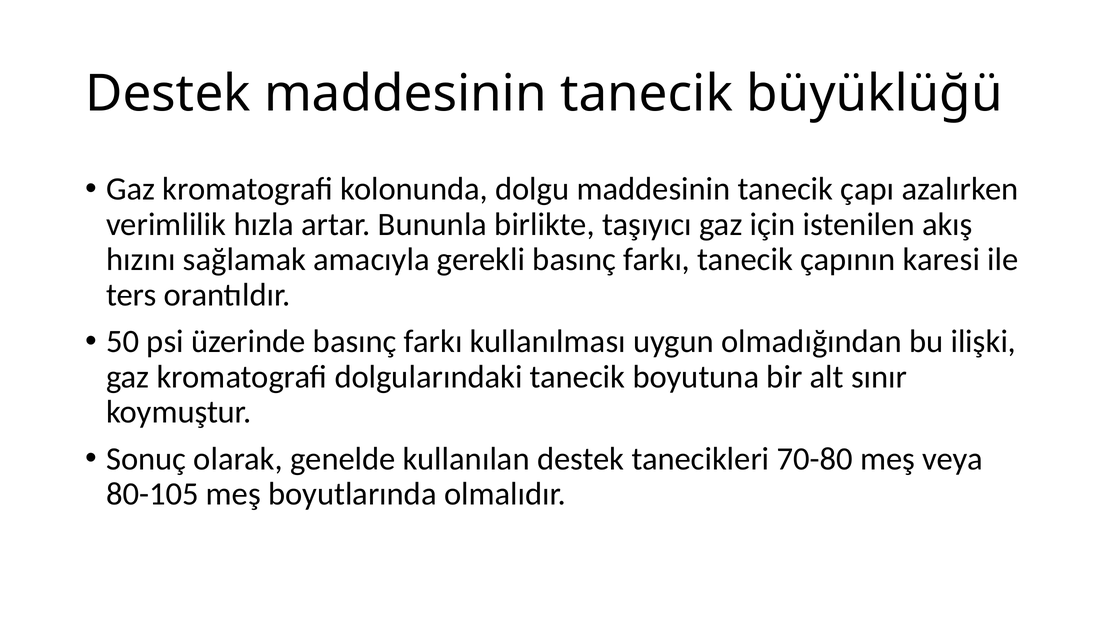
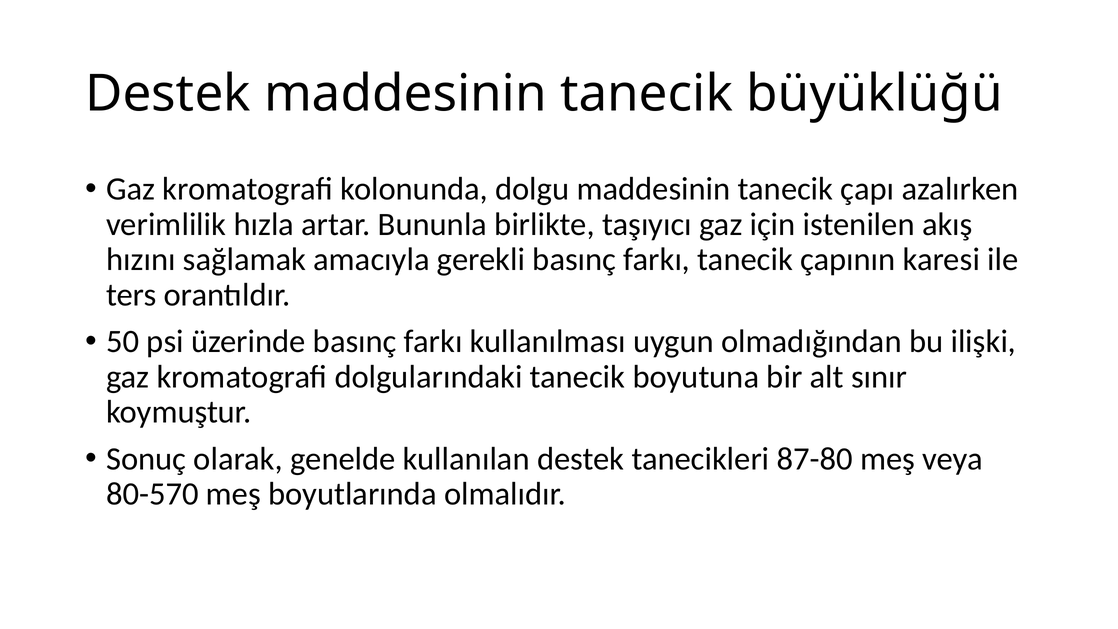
70-80: 70-80 -> 87-80 (815, 459)
80-105: 80-105 -> 80-570 (152, 494)
